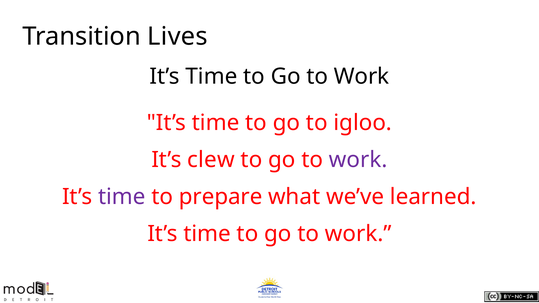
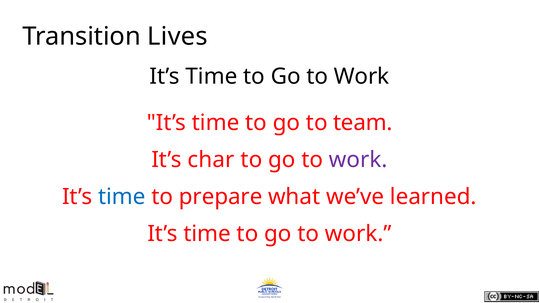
igloo: igloo -> team (363, 123)
clew: clew -> char (211, 160)
time colour: purple -> blue (122, 197)
